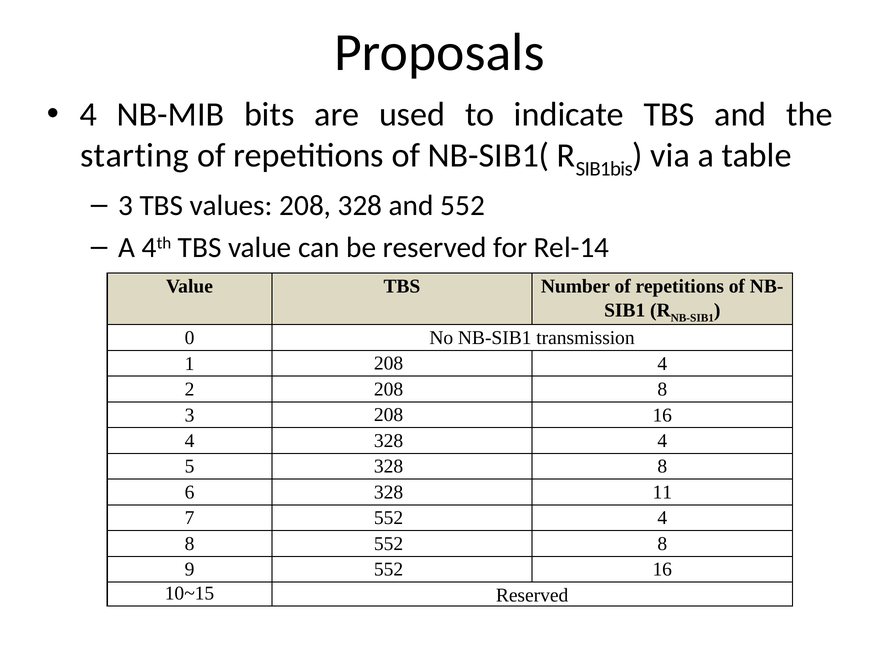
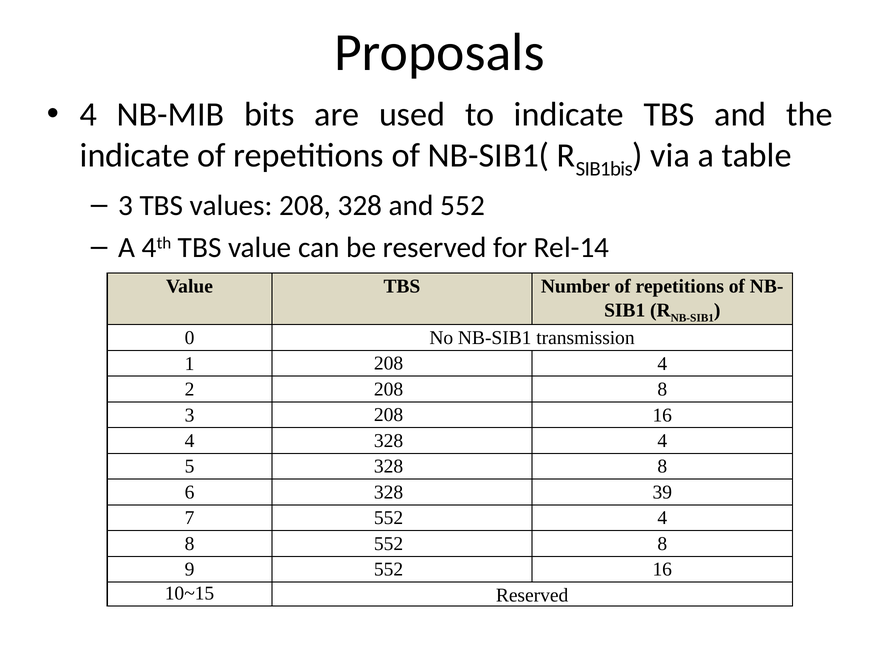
starting: starting -> indicate (135, 156)
11: 11 -> 39 (662, 492)
